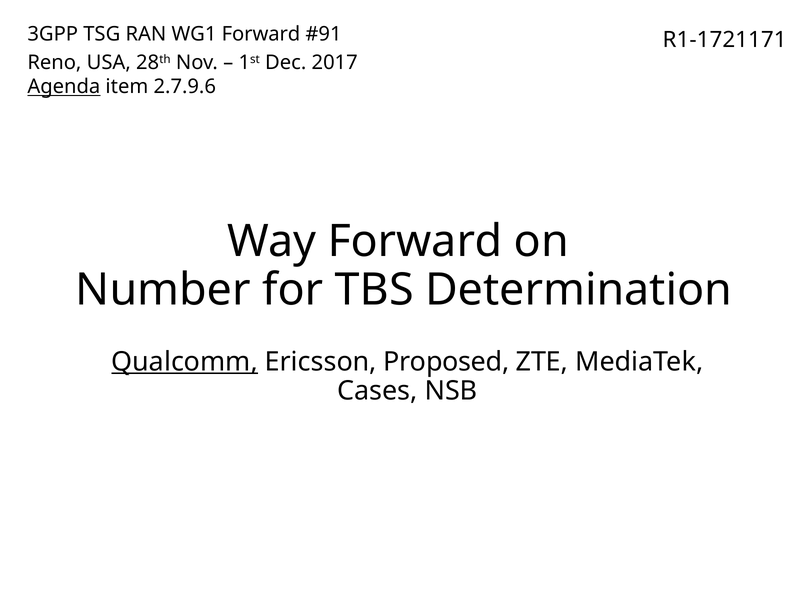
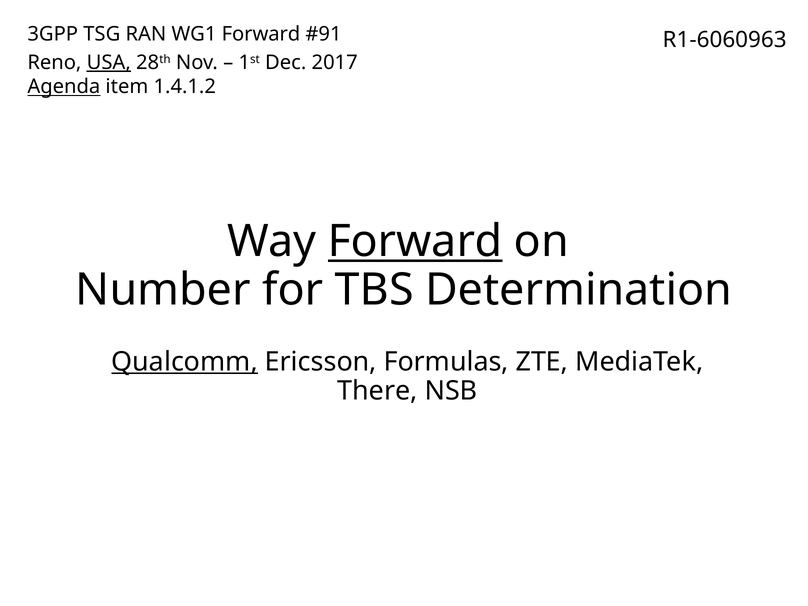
R1-1721171: R1-1721171 -> R1-6060963 (725, 40)
USA underline: none -> present (109, 62)
2.7.9.6: 2.7.9.6 -> 1.4.1.2 (185, 87)
Forward underline: none -> present (415, 241)
Proposed: Proposed -> Formulas (446, 362)
Cases: Cases -> There (377, 391)
